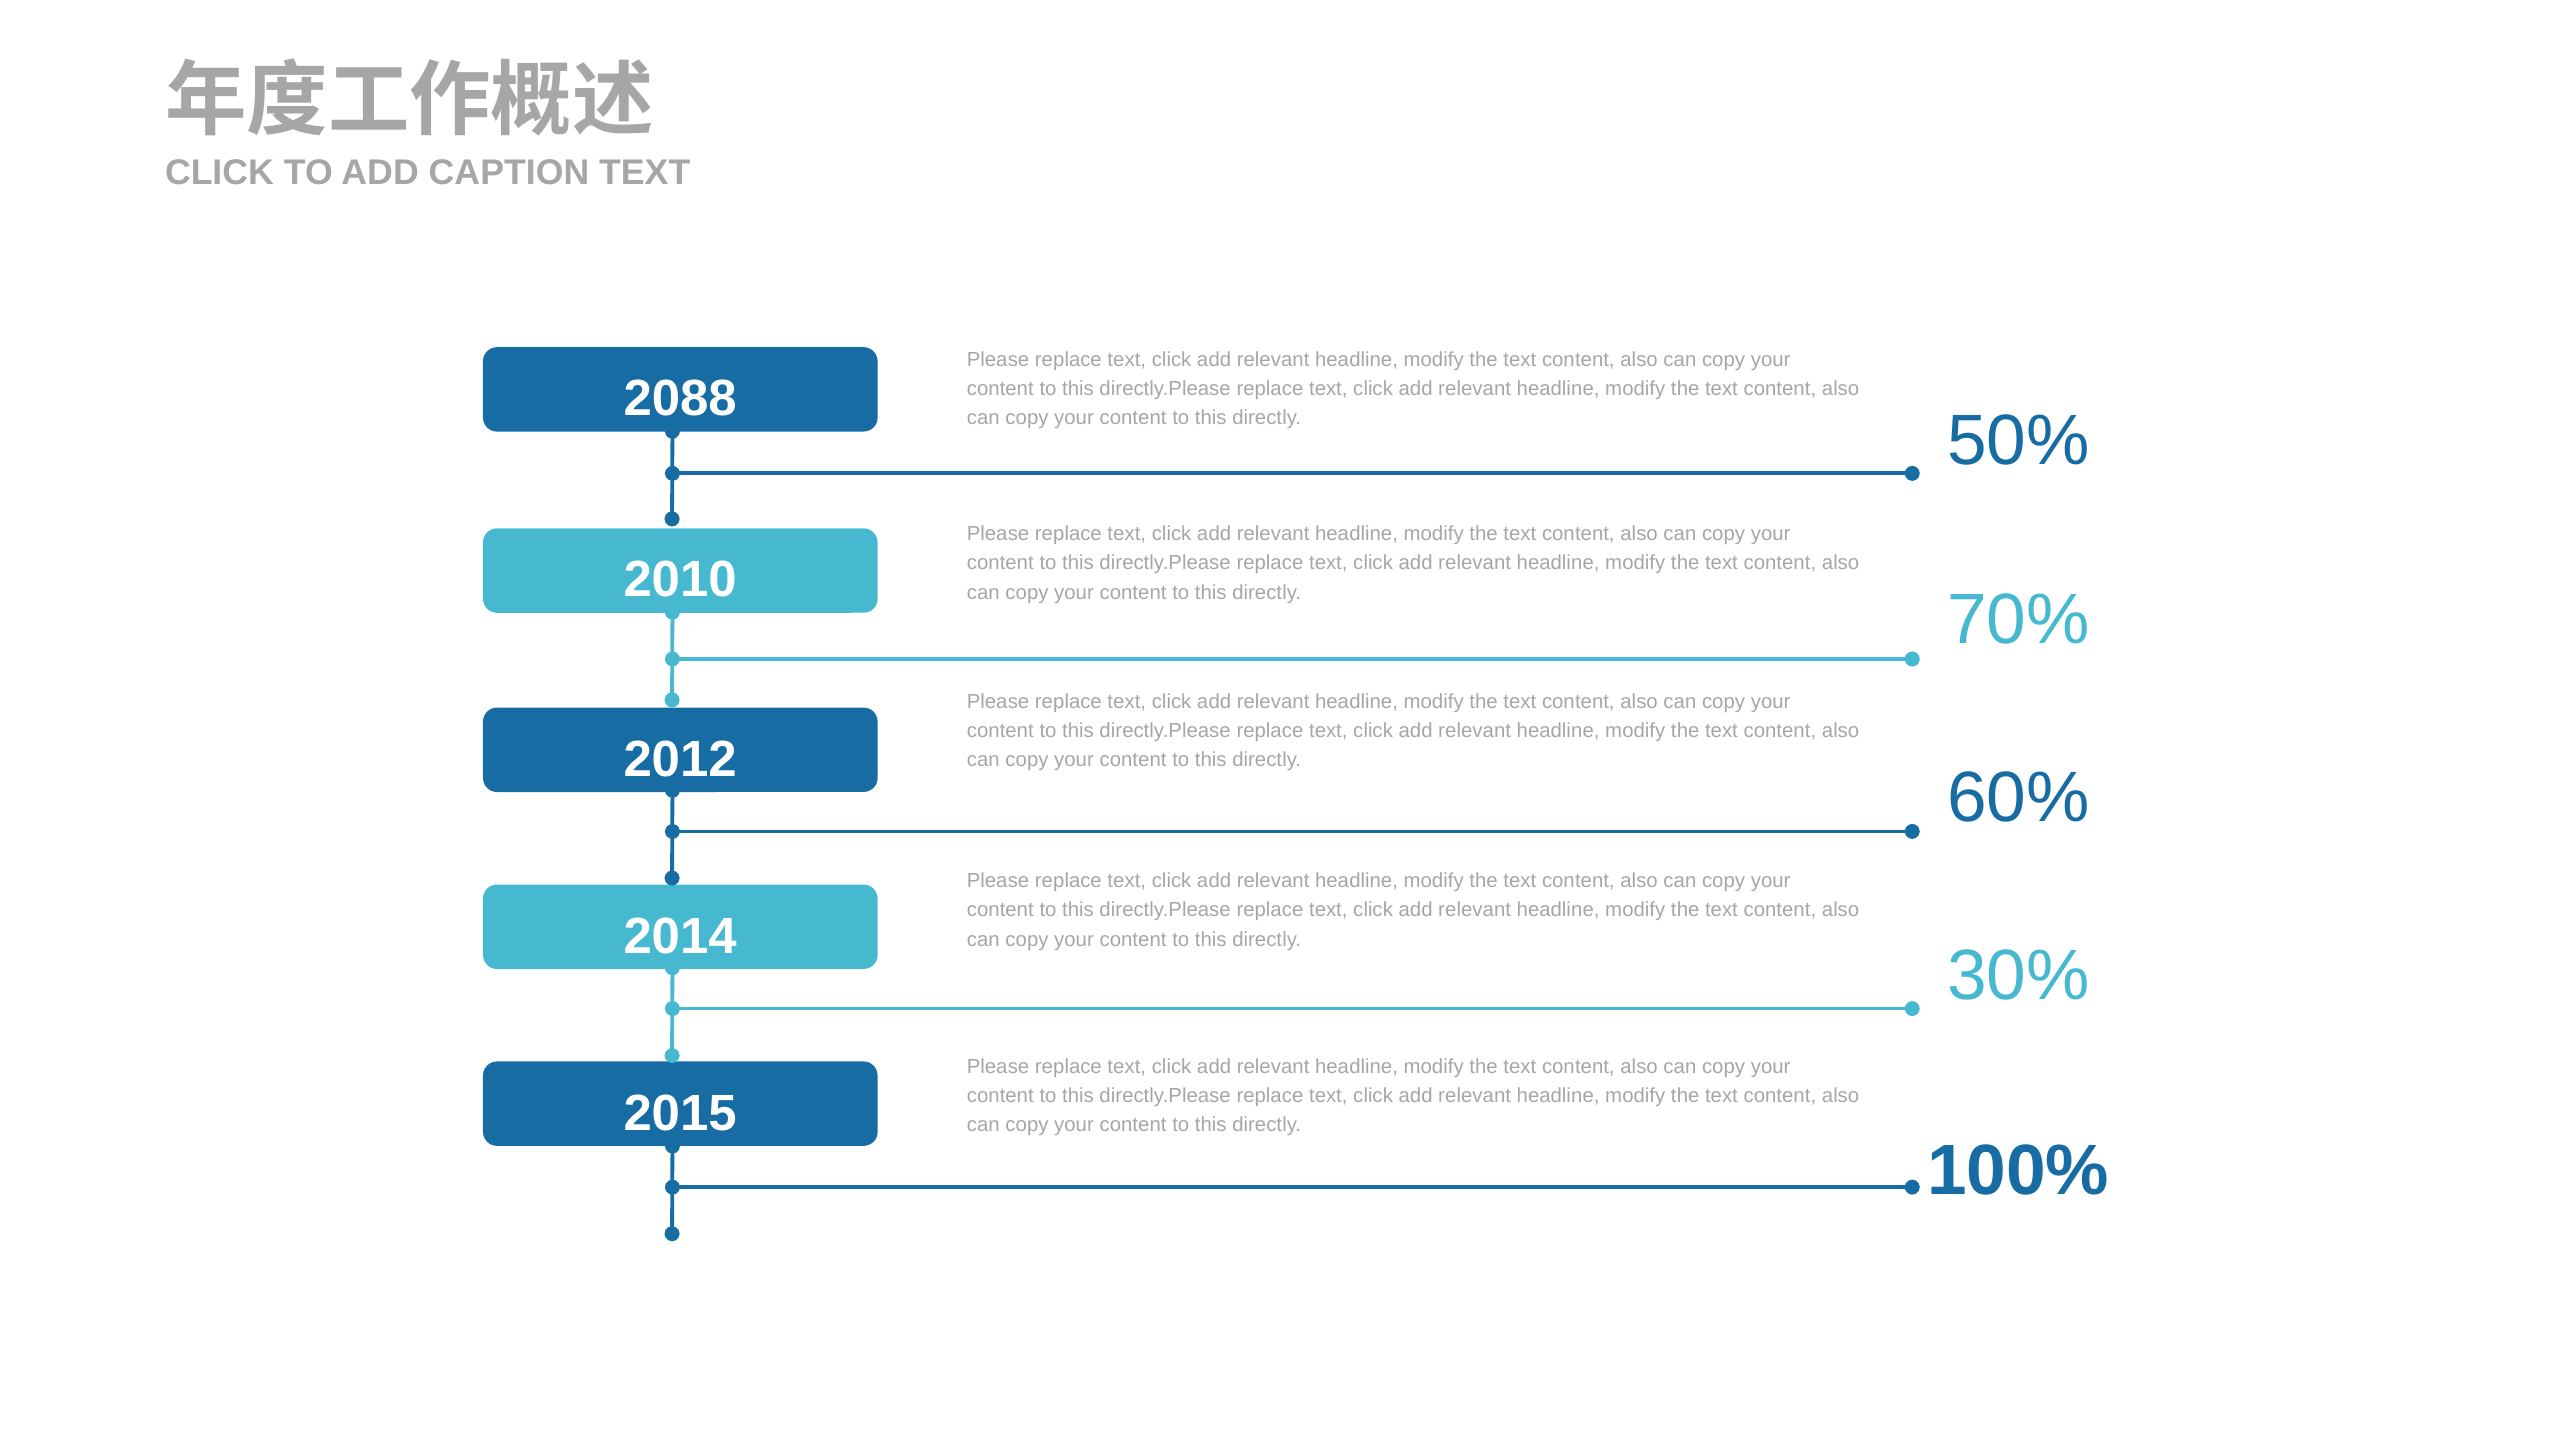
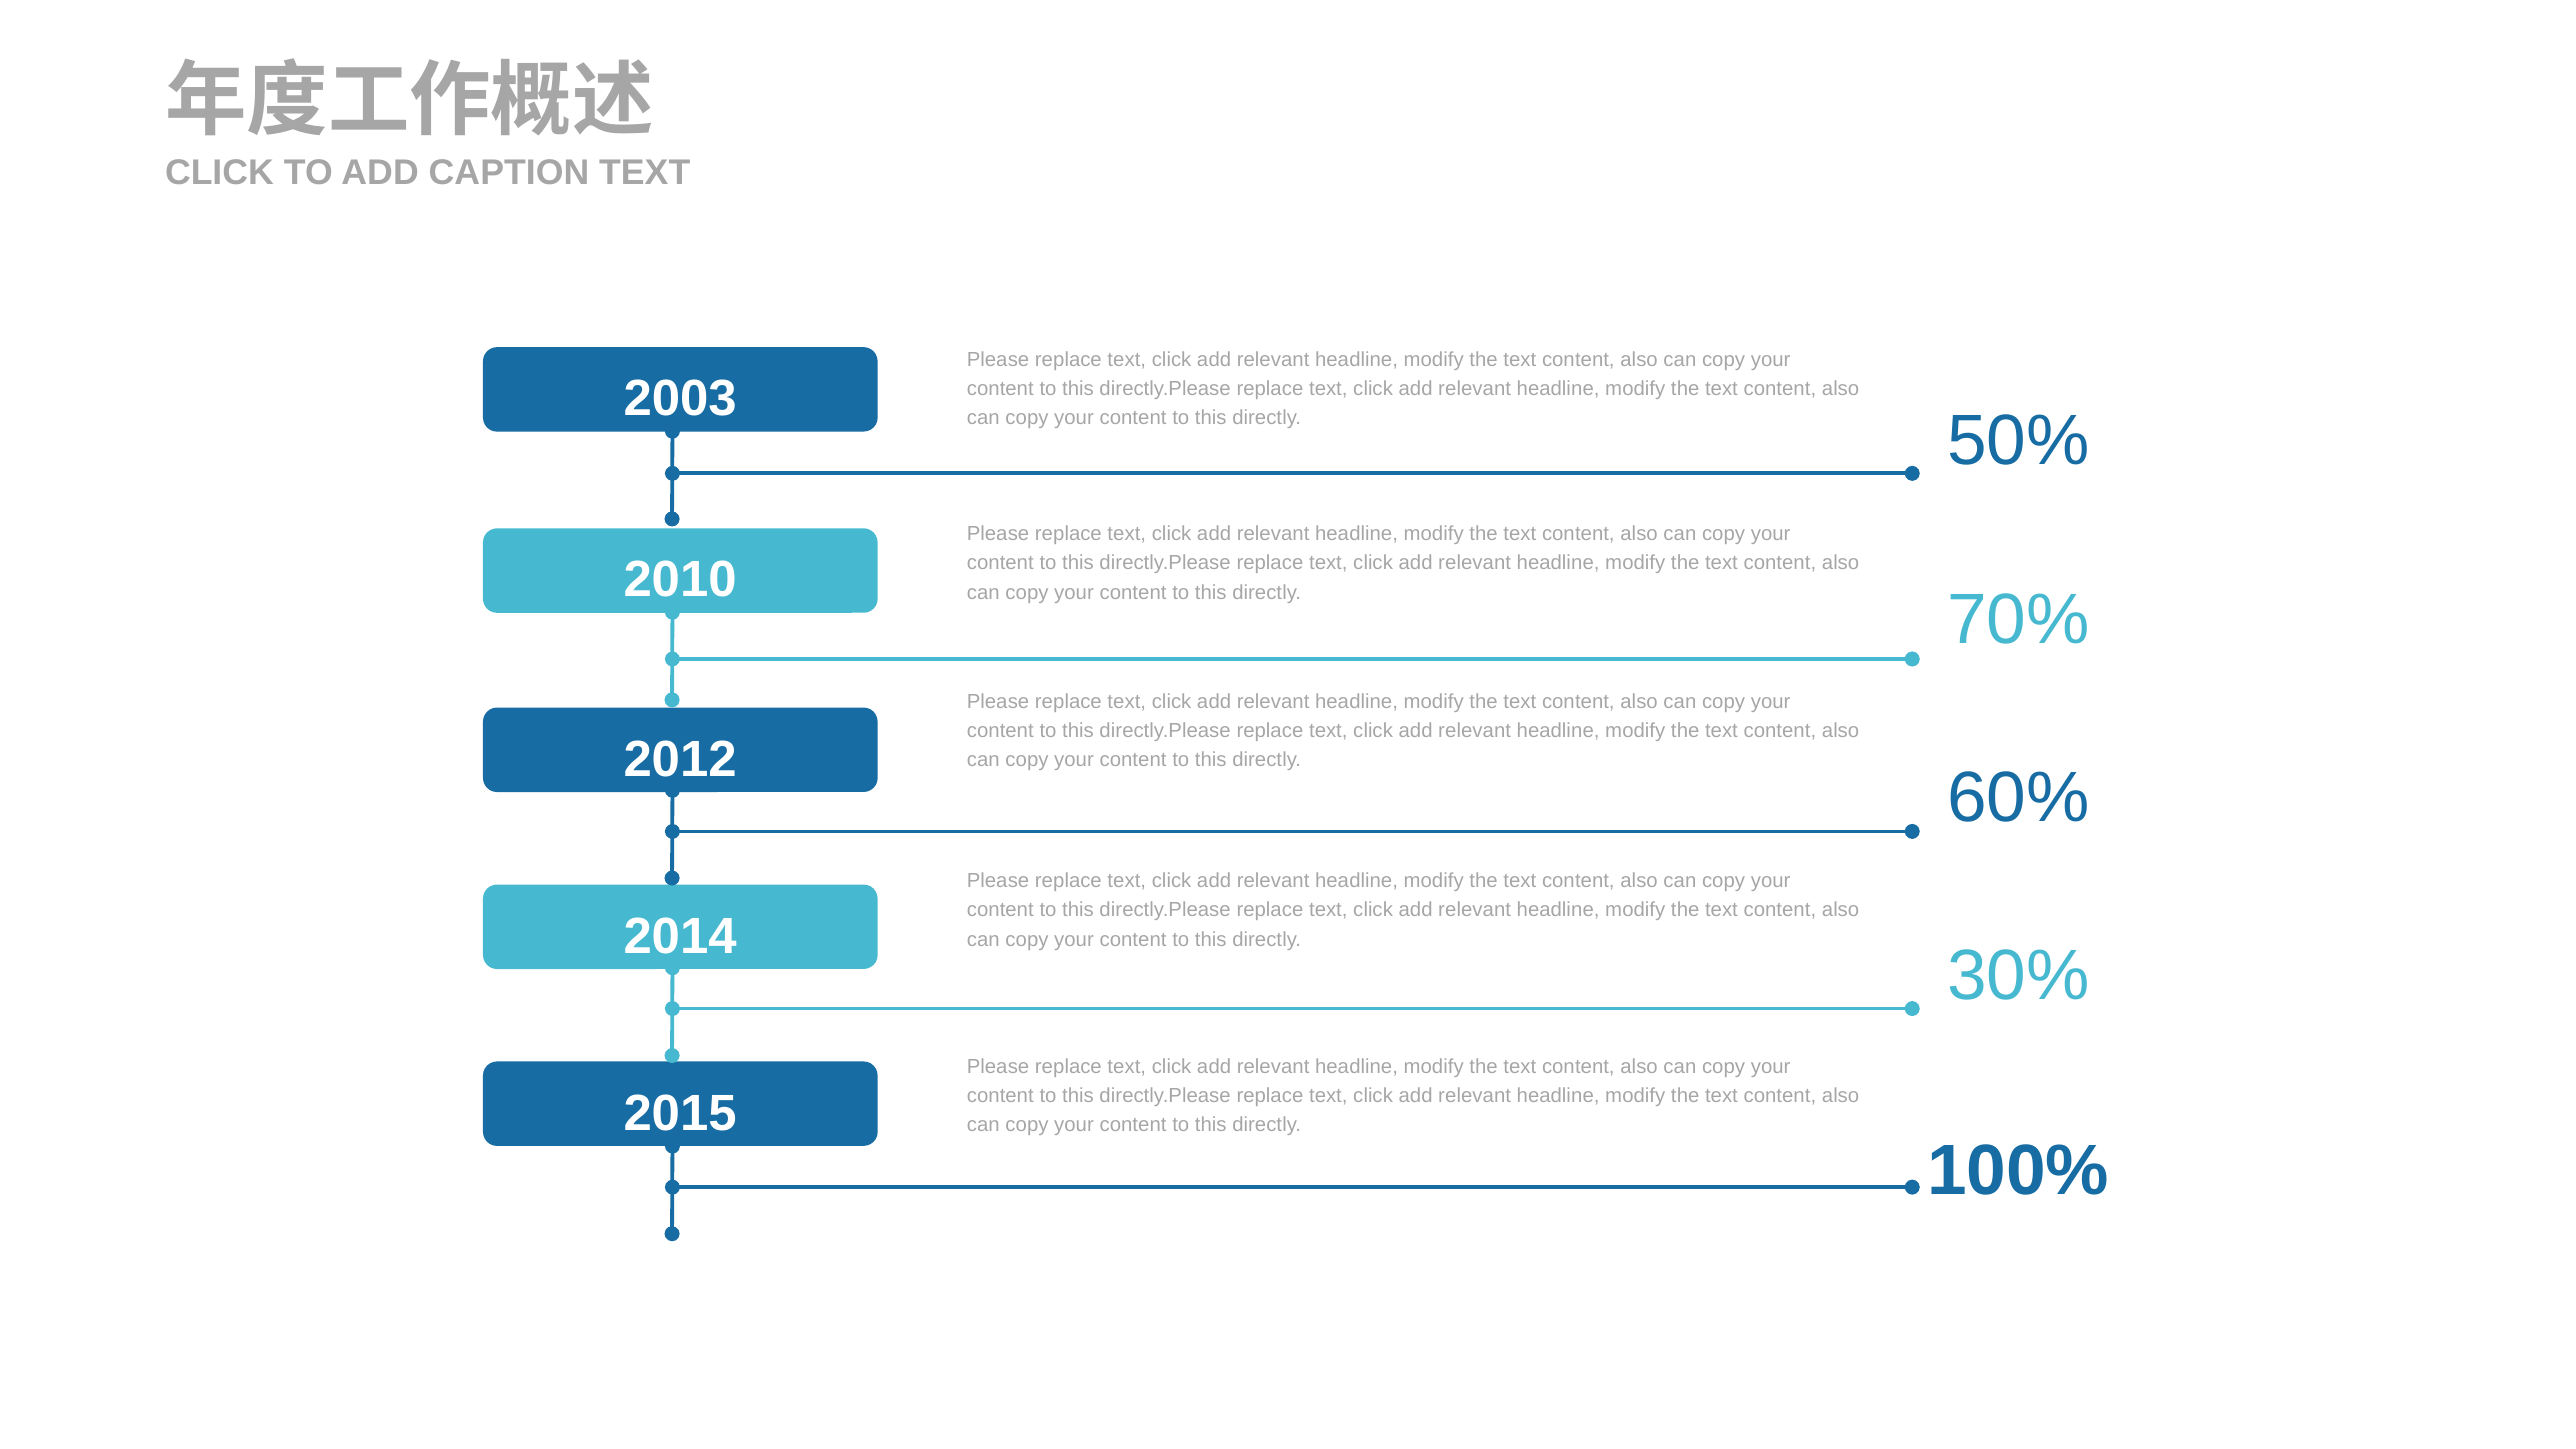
2088: 2088 -> 2003 (680, 399)
